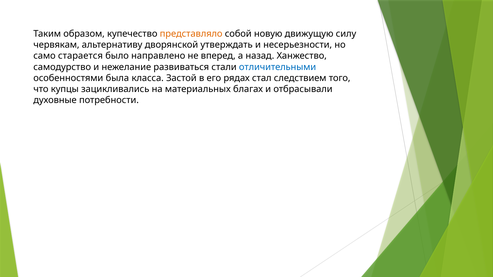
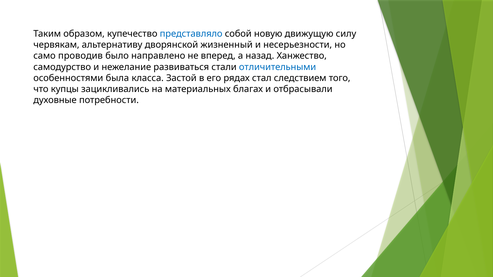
представляло colour: orange -> blue (191, 34)
утверждать: утверждать -> жизненный (227, 45)
старается: старается -> проводив (80, 56)
